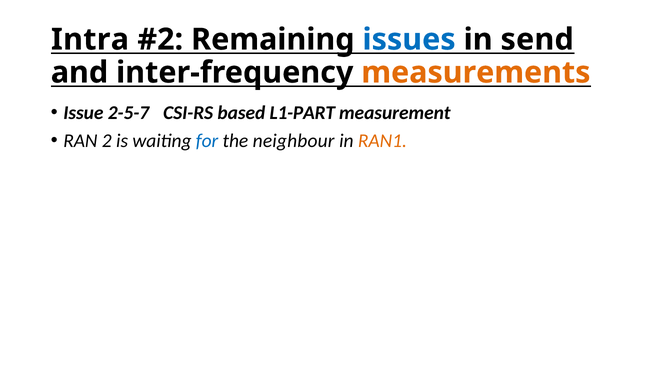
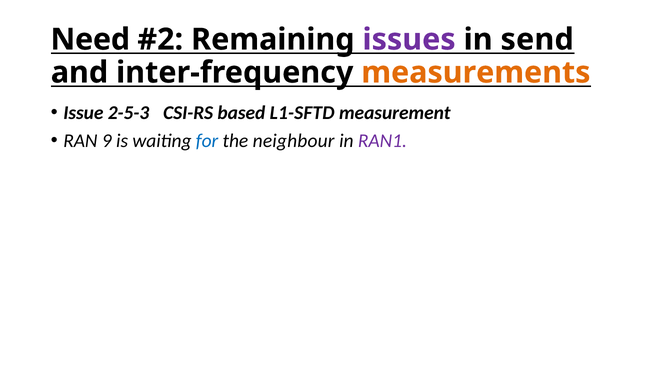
Intra: Intra -> Need (90, 39)
issues colour: blue -> purple (409, 39)
2-5-7: 2-5-7 -> 2-5-3 (128, 113)
L1-PART: L1-PART -> L1-SFTD (302, 113)
2: 2 -> 9 (107, 140)
RAN1 colour: orange -> purple (382, 140)
